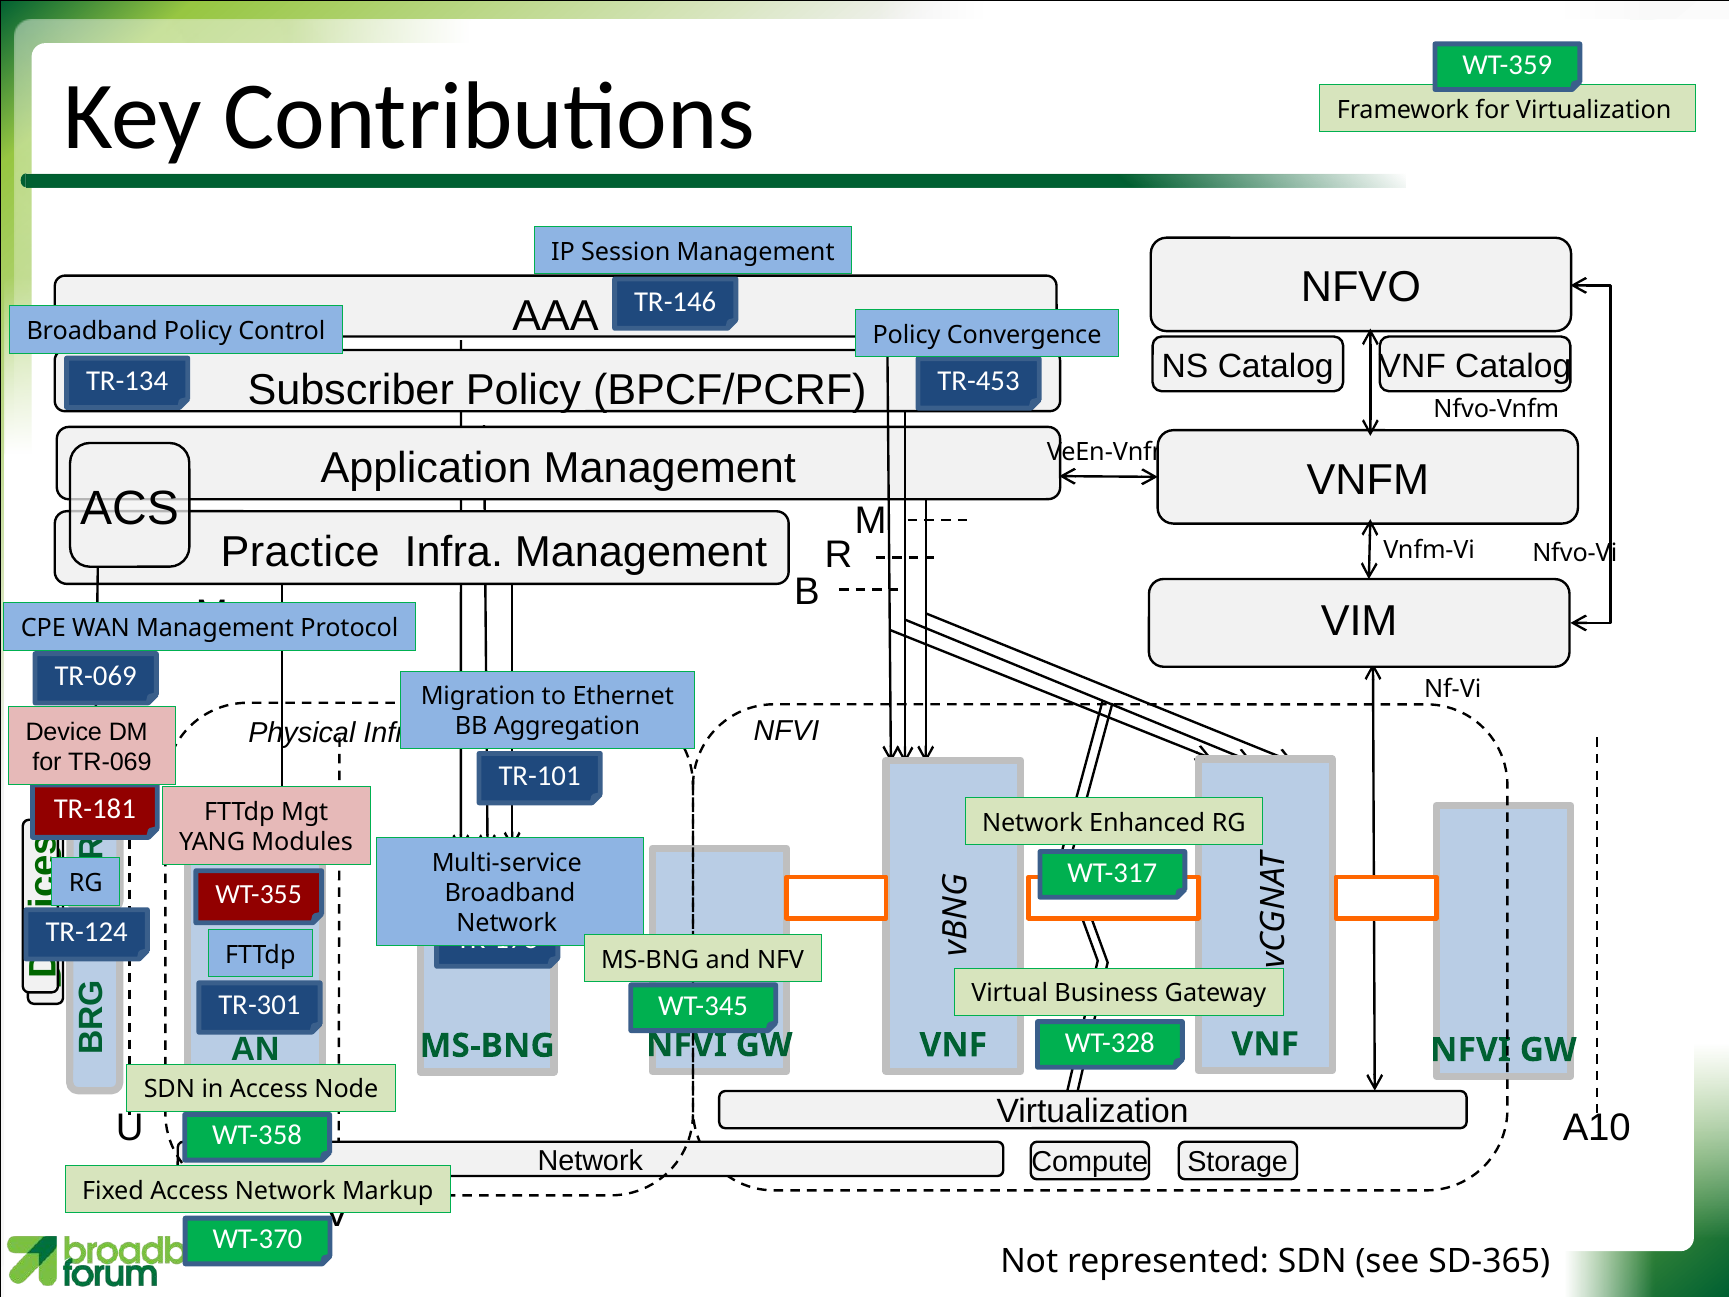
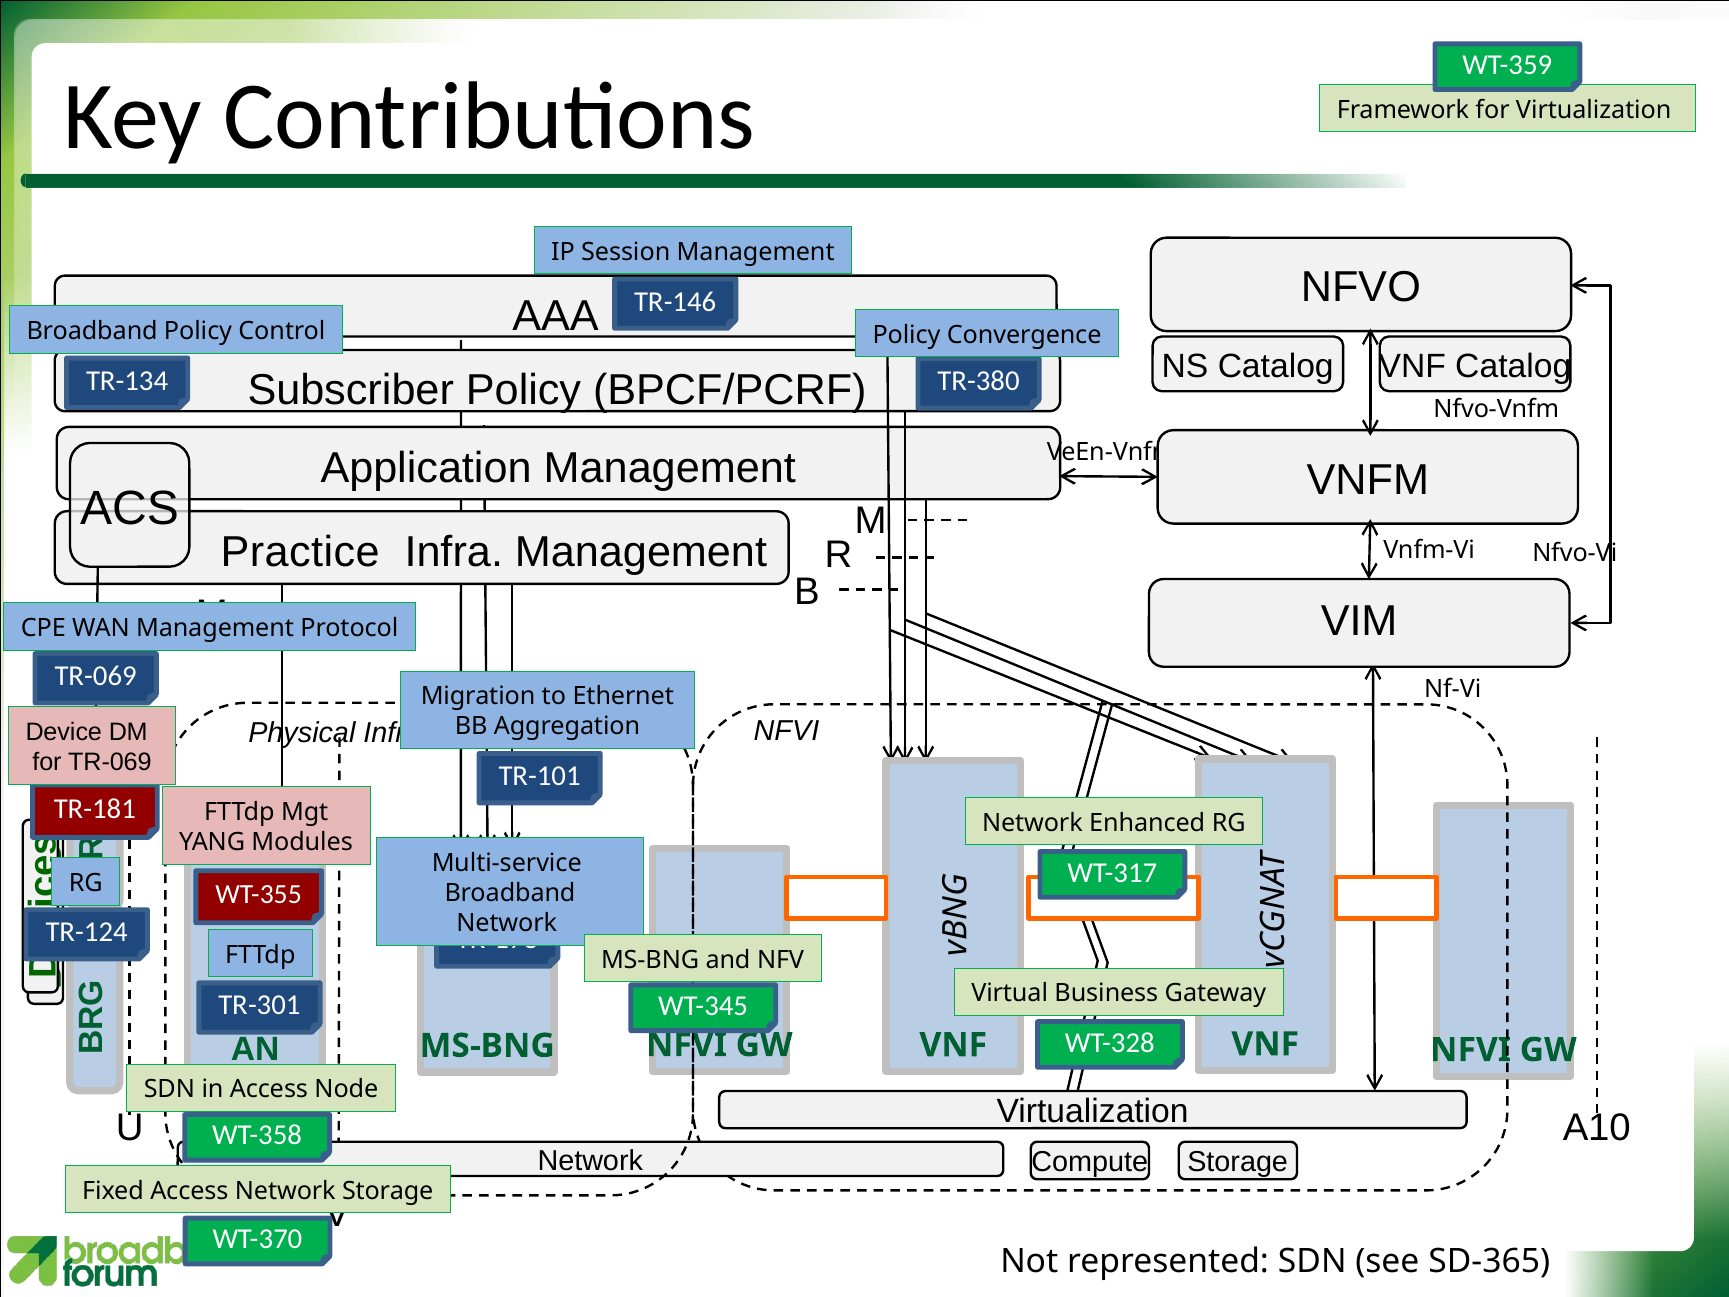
TR-453: TR-453 -> TR-380 (979, 381)
Network Markup: Markup -> Storage (388, 1191)
